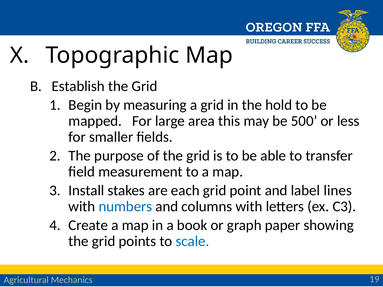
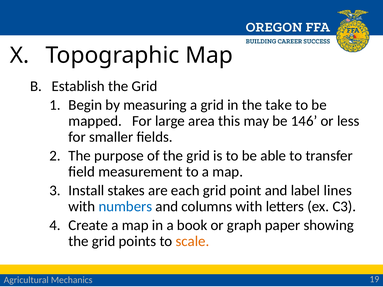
hold: hold -> take (279, 105)
500: 500 -> 146 (304, 121)
scale colour: blue -> orange (192, 241)
